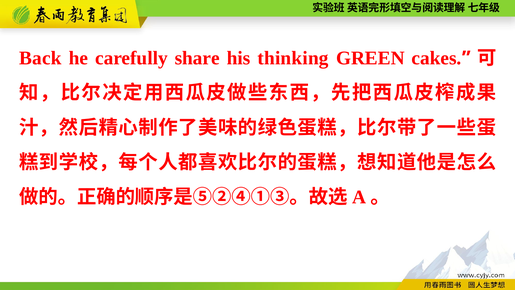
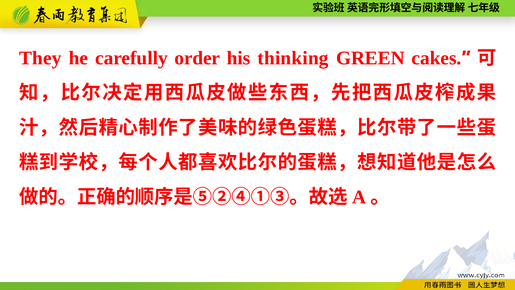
Back: Back -> They (40, 58)
share: share -> order (197, 58)
